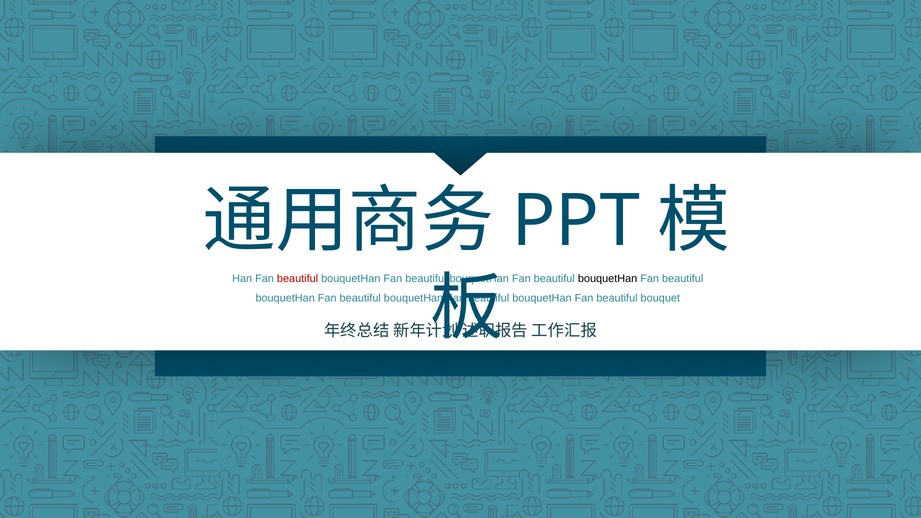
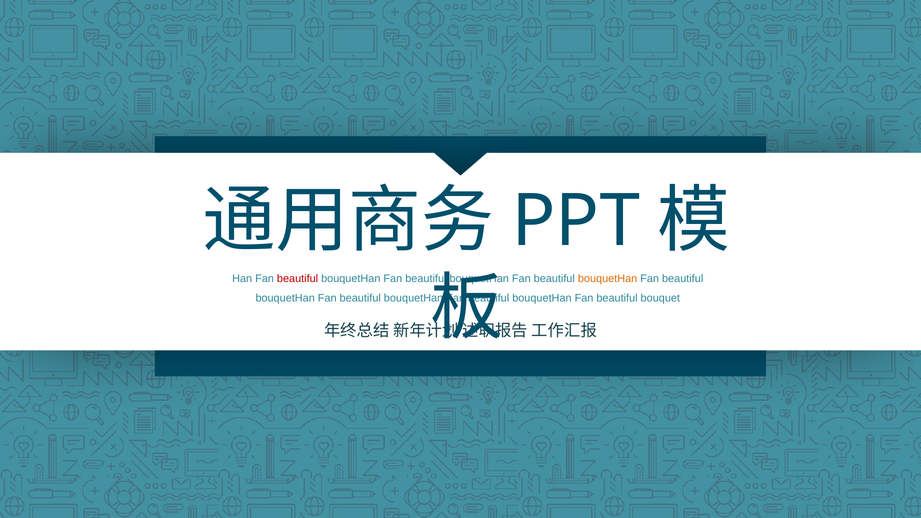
bouquetHan colour: black -> orange (608, 279)
